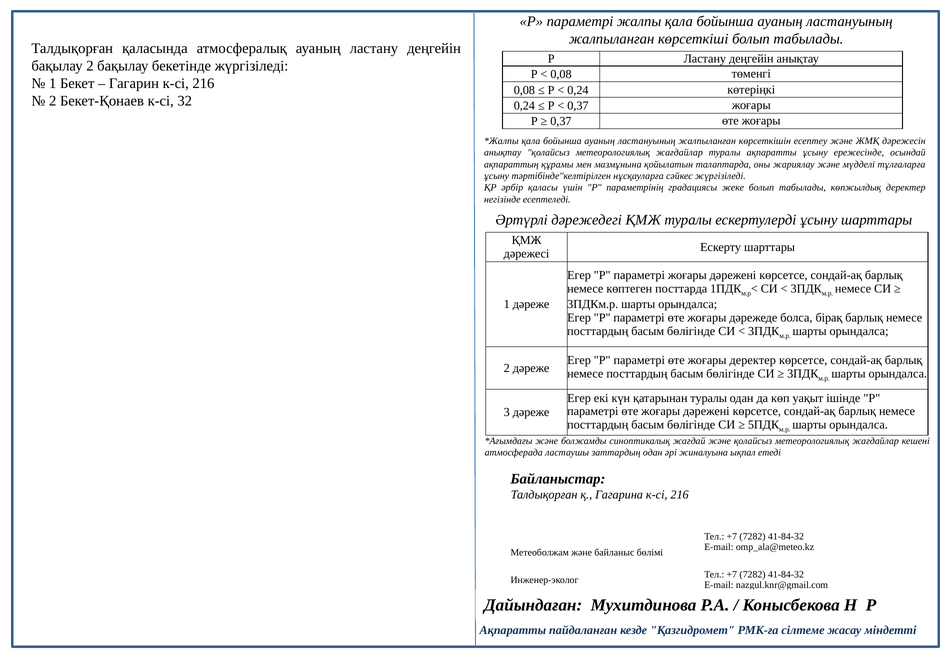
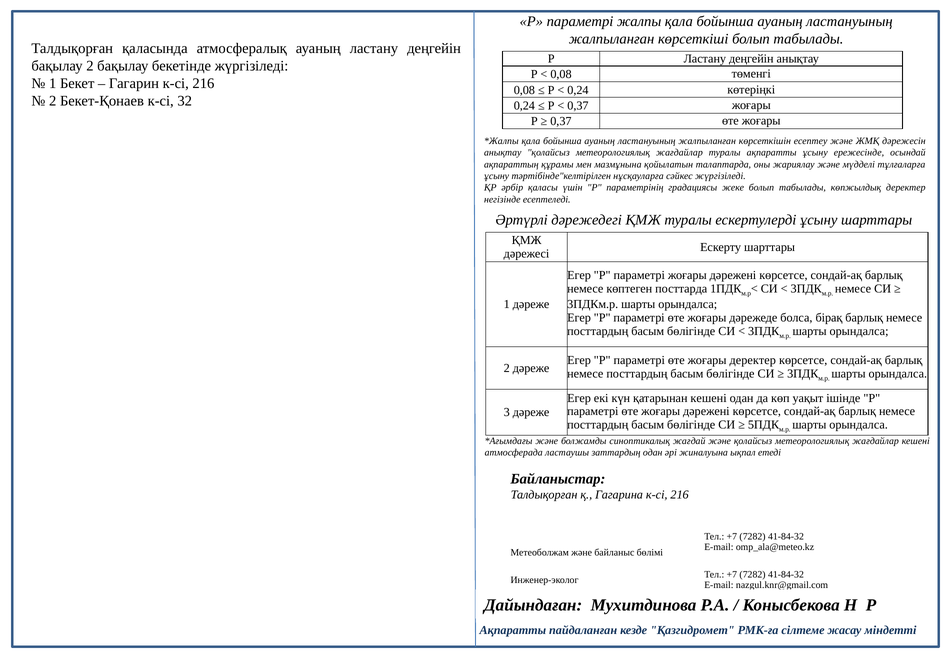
қатарынан туралы: туралы -> кешені (709, 398)
